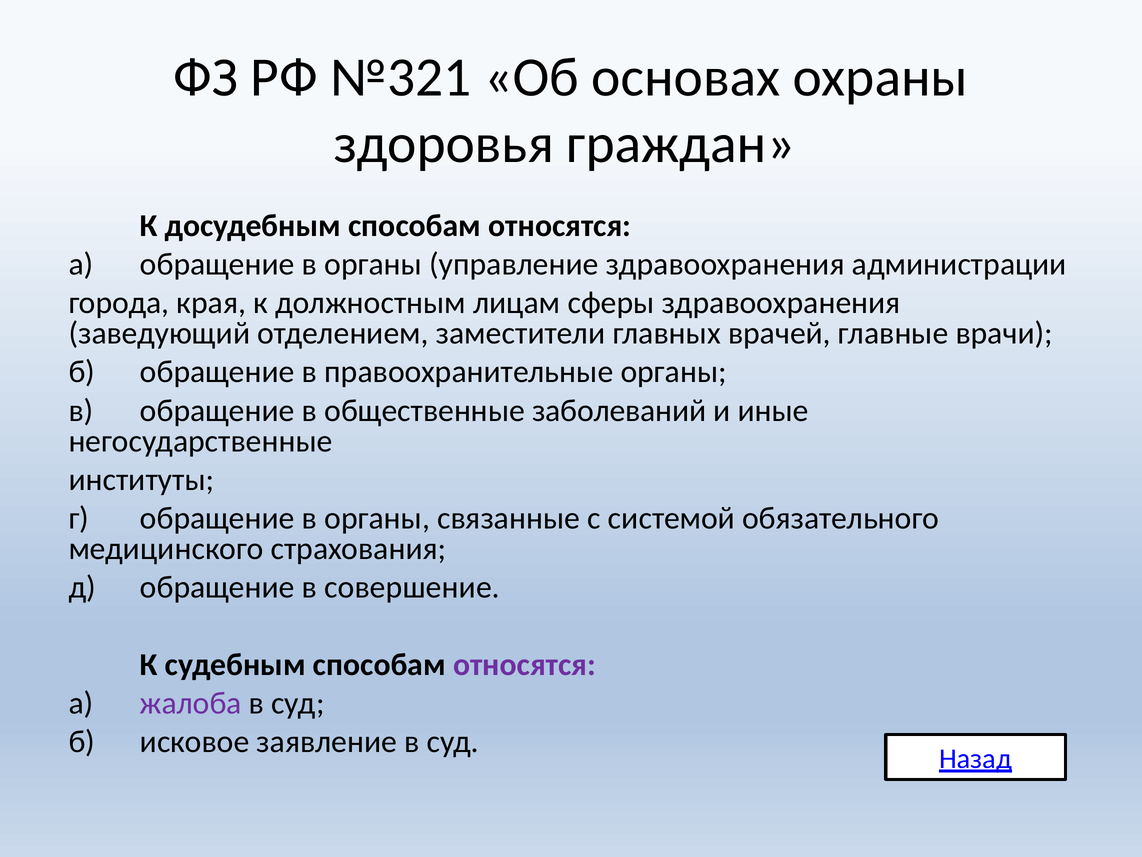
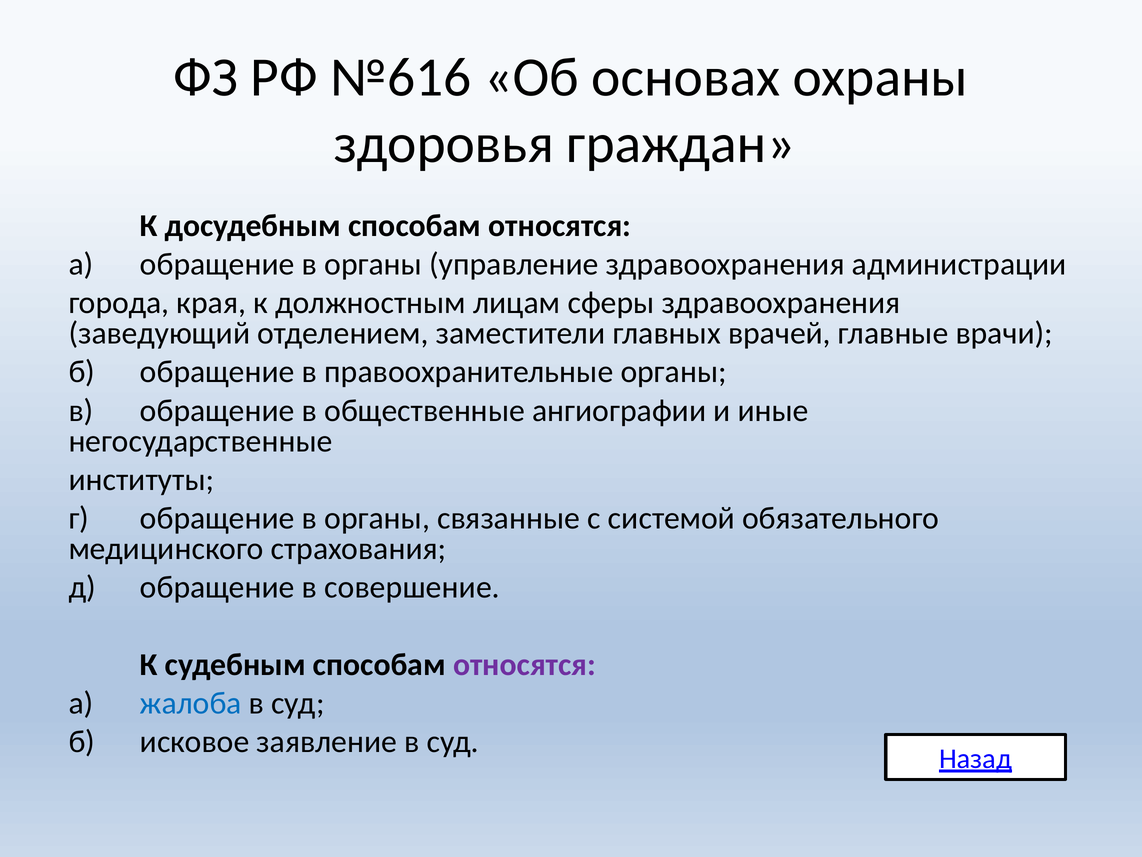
№321: №321 -> №616 (401, 77)
заболеваний: заболеваний -> ангиографии (619, 410)
жалоба colour: purple -> blue (191, 703)
